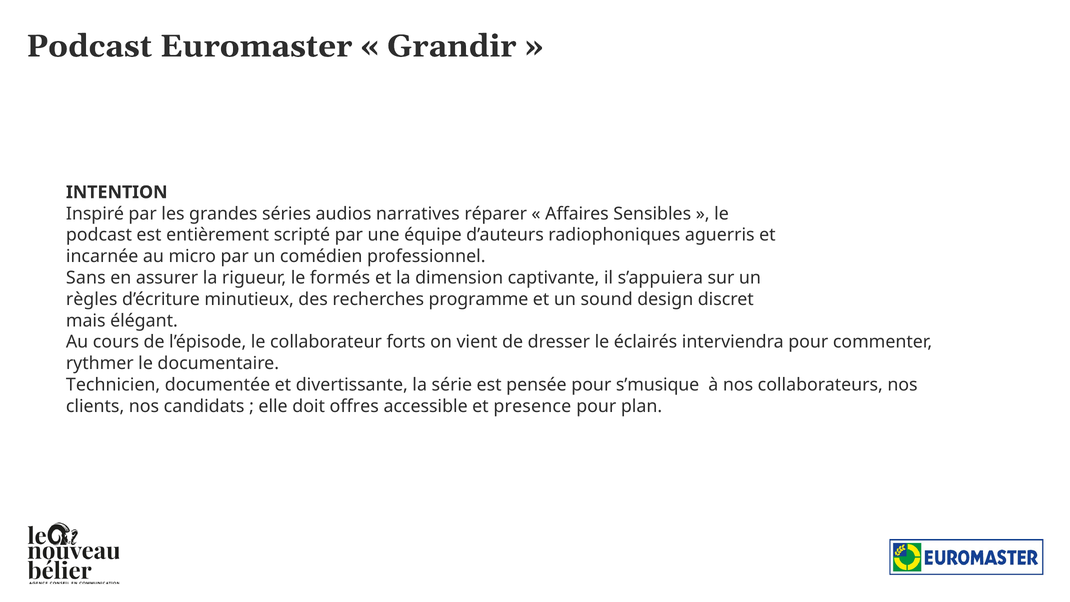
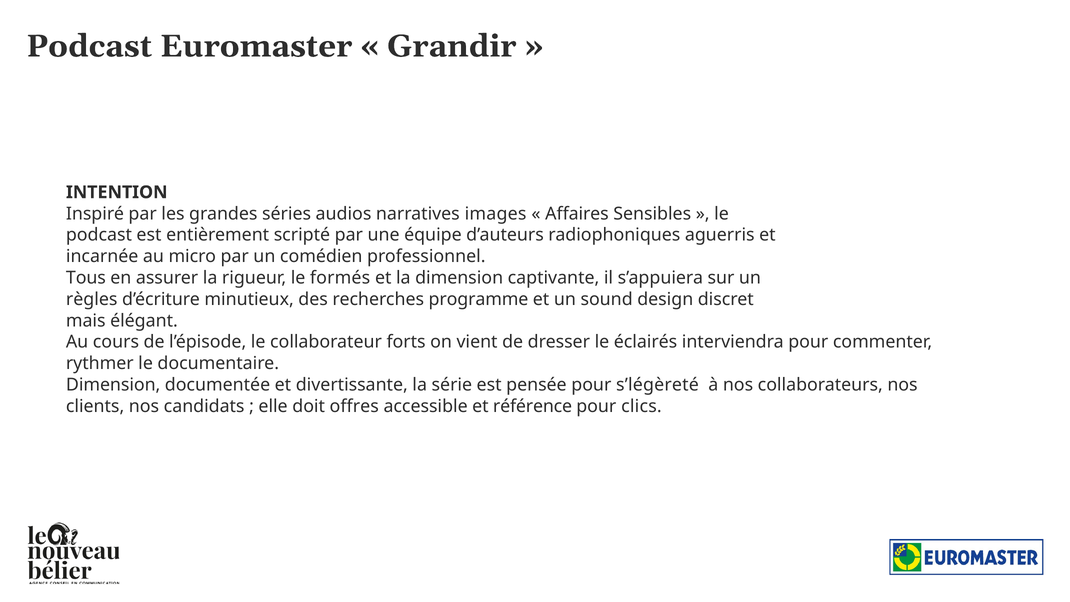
réparer: réparer -> images (496, 214)
Sans: Sans -> Tous (86, 278)
Technicien: Technicien -> Dimension (113, 385)
s’musique: s’musique -> s’légèreté (657, 385)
presence: presence -> référence (533, 406)
plan: plan -> clics (641, 406)
